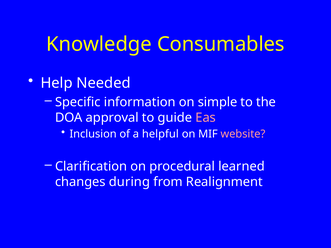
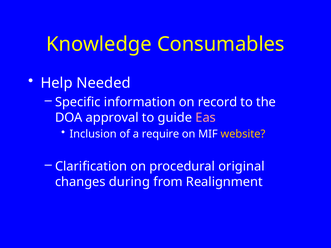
simple: simple -> record (218, 102)
helpful: helpful -> require (160, 134)
website colour: pink -> yellow (243, 134)
learned: learned -> original (242, 167)
